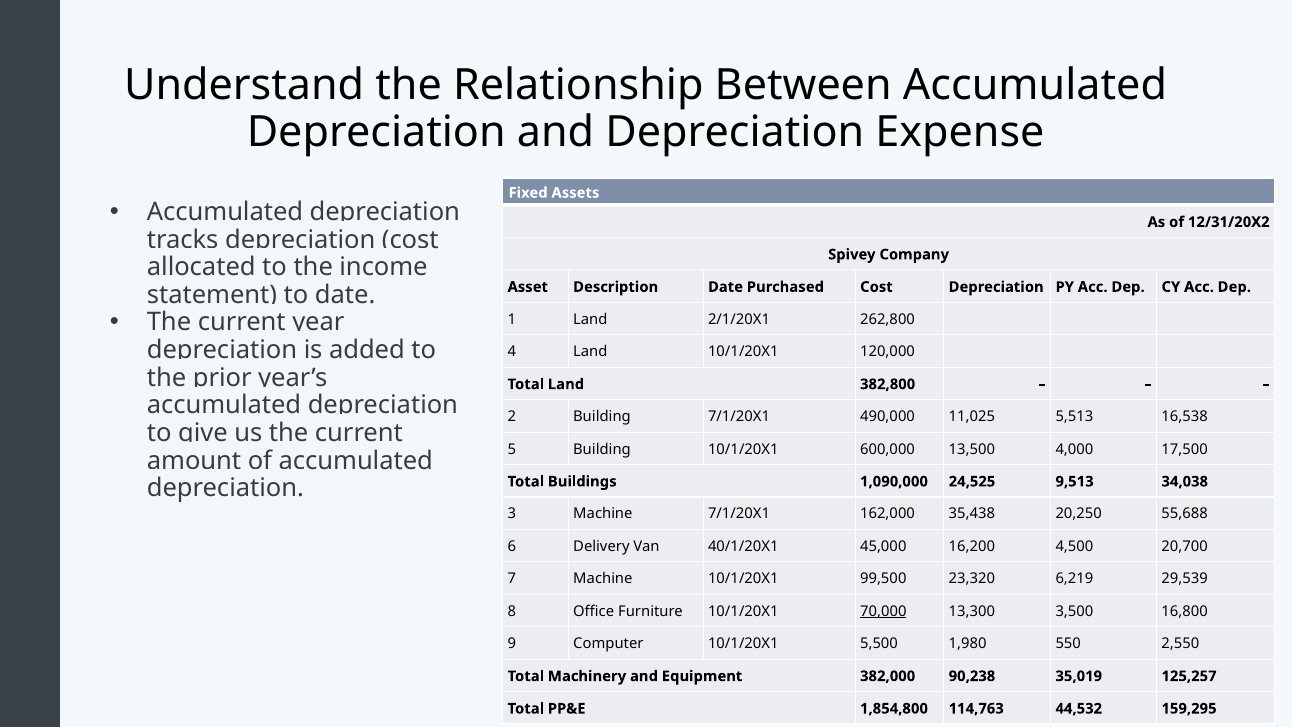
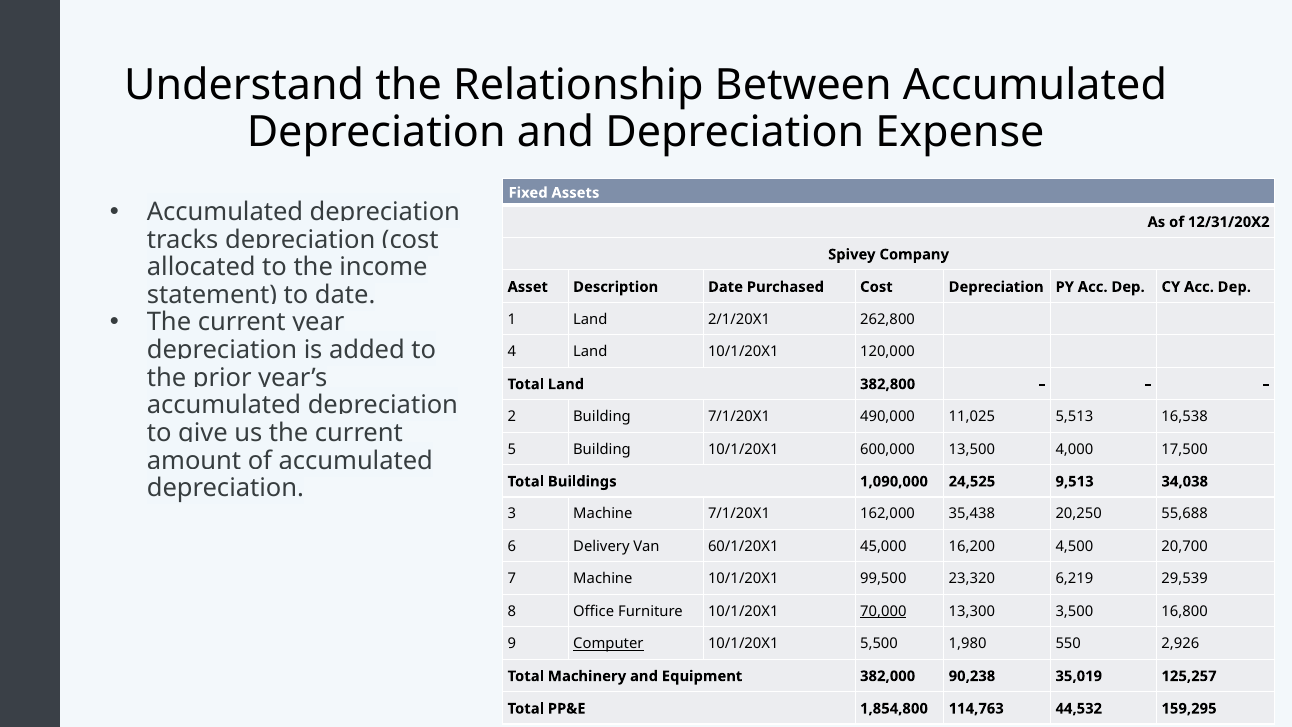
40/1/20X1: 40/1/20X1 -> 60/1/20X1 (743, 546)
Computer underline: none -> present (608, 644)
2,550: 2,550 -> 2,926 (1180, 644)
